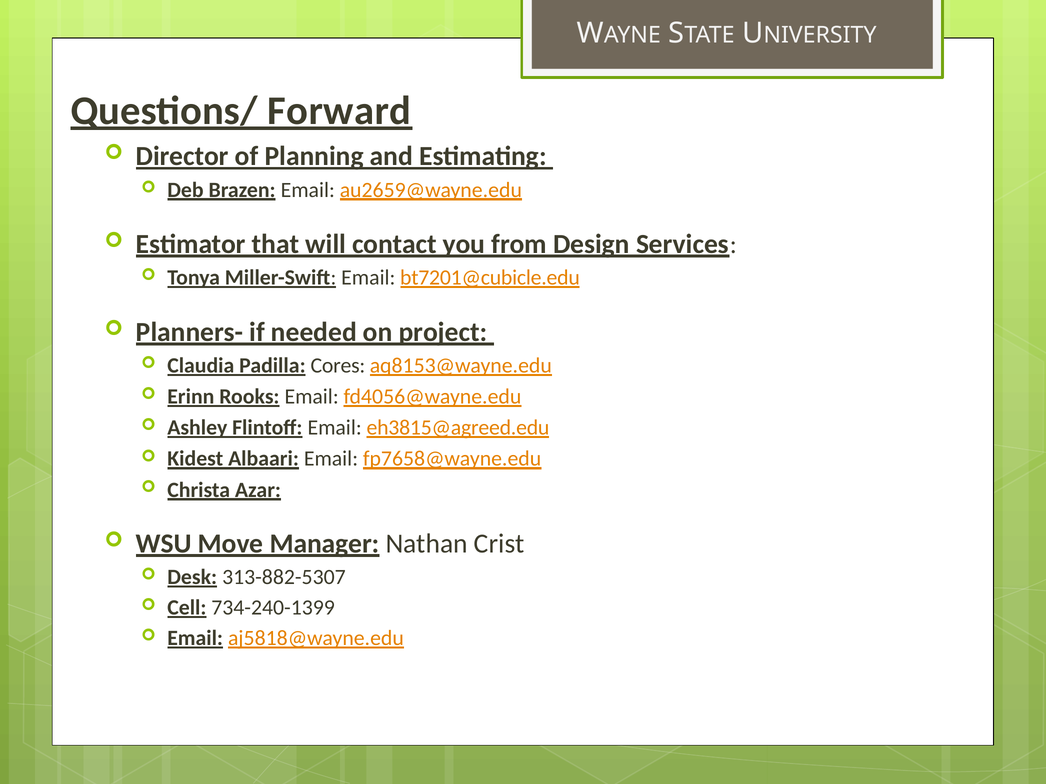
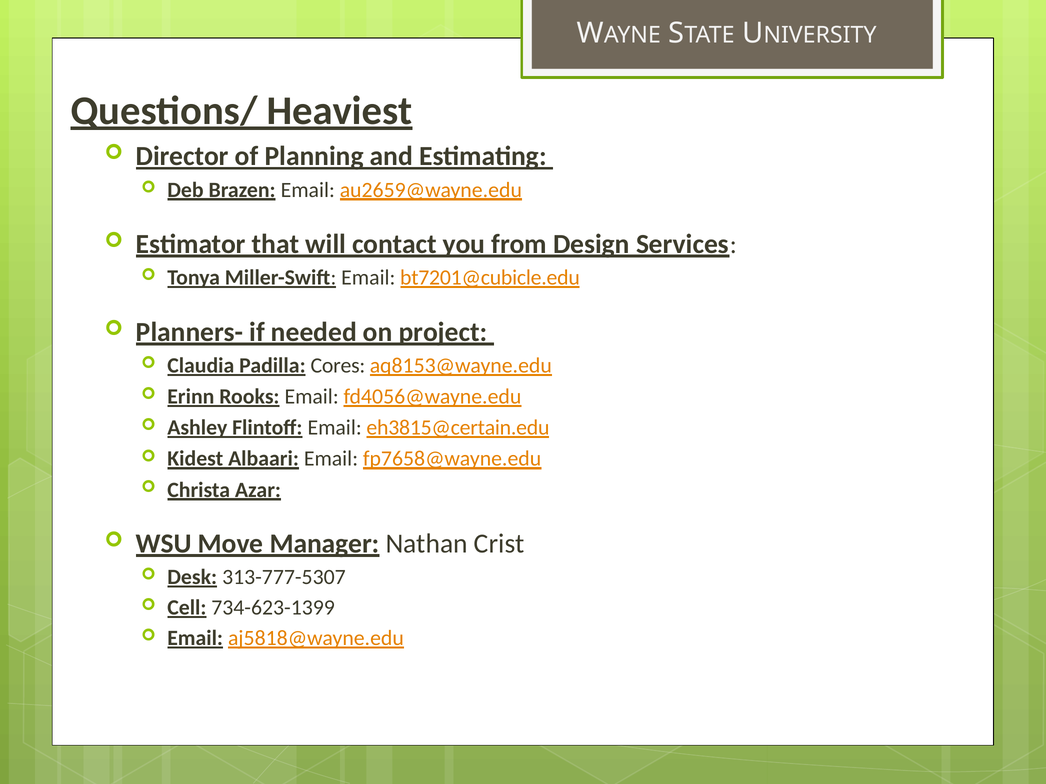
Forward: Forward -> Heaviest (339, 111)
eh3815@agreed.edu: eh3815@agreed.edu -> eh3815@certain.edu (458, 428)
313-882-5307: 313-882-5307 -> 313-777-5307 (284, 578)
734-240-1399: 734-240-1399 -> 734-623-1399 (273, 608)
